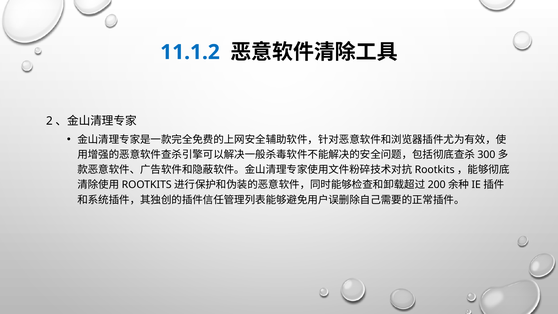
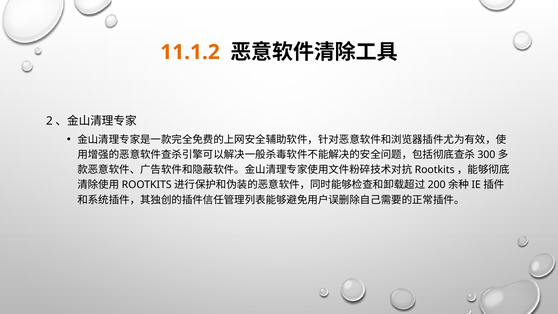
11.1.2 colour: blue -> orange (190, 52)
